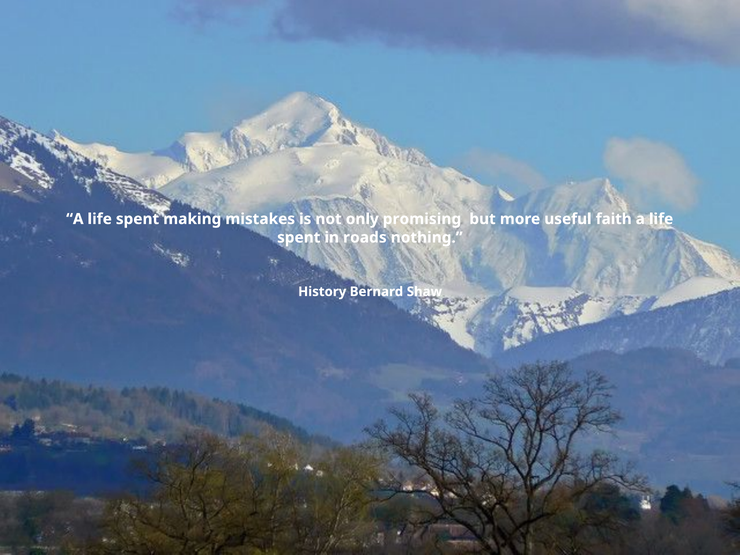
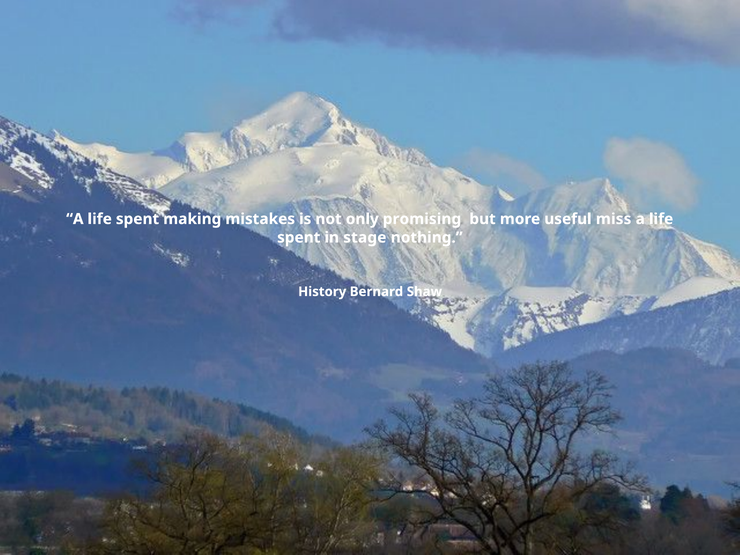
faith: faith -> miss (614, 219)
roads: roads -> stage (365, 238)
